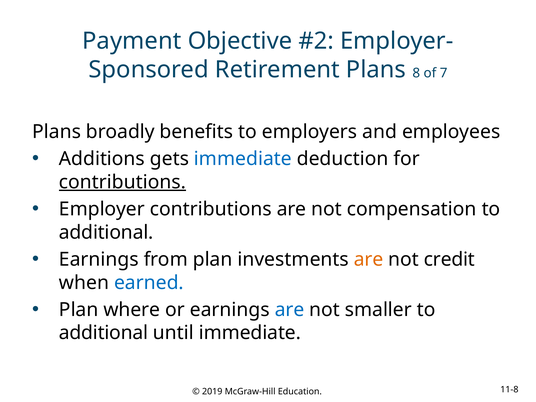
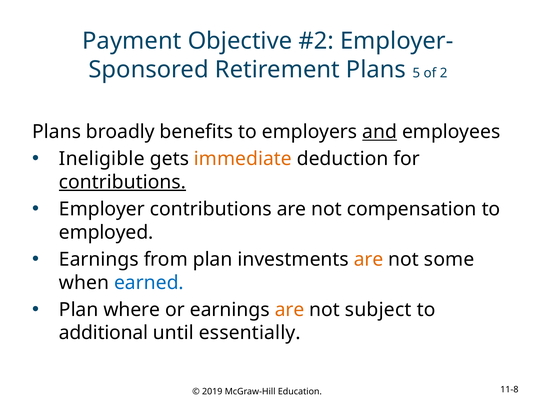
8: 8 -> 5 (416, 73)
7: 7 -> 2 (444, 73)
and underline: none -> present (380, 132)
Additions: Additions -> Ineligible (102, 159)
immediate colour: blue -> orange (243, 159)
additional: additional -> employed (106, 232)
credit: credit -> some (449, 259)
are colour: blue -> orange (290, 310)
smaller: smaller -> subject (378, 310)
until immediate: immediate -> essentially (250, 333)
